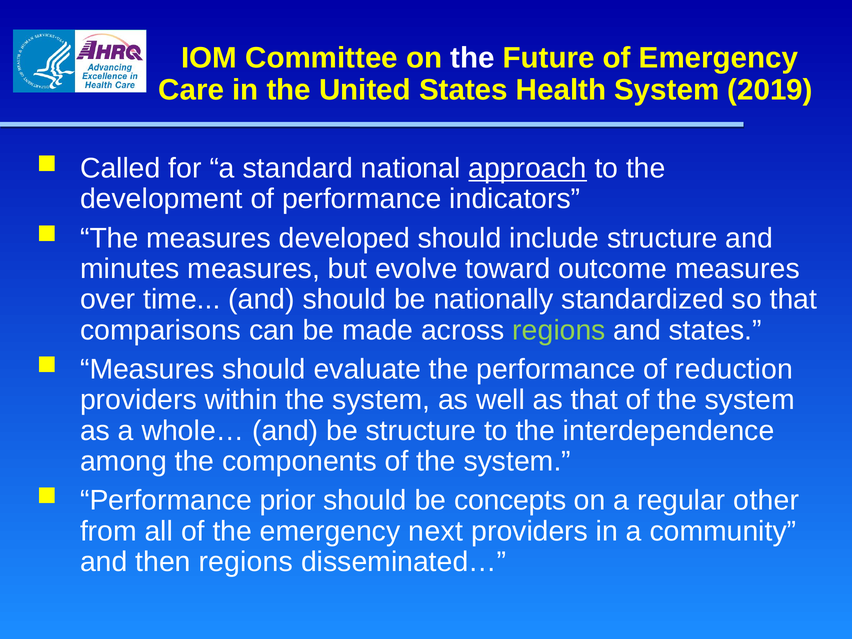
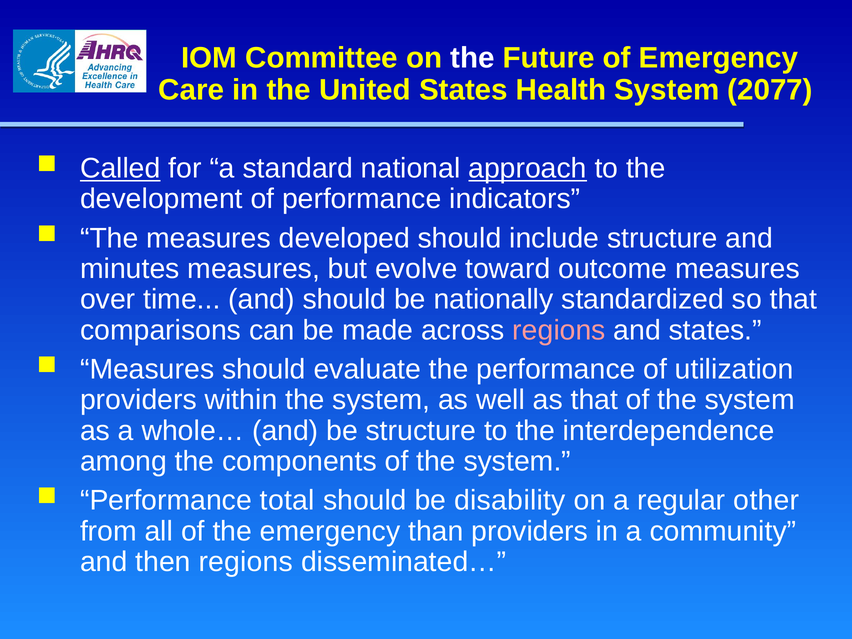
2019: 2019 -> 2077 (770, 90)
Called underline: none -> present (120, 168)
regions colour: light green -> pink (559, 330)
reduction: reduction -> utilization (734, 369)
prior: prior -> total (287, 501)
concepts: concepts -> disability (510, 501)
next: next -> than (436, 531)
